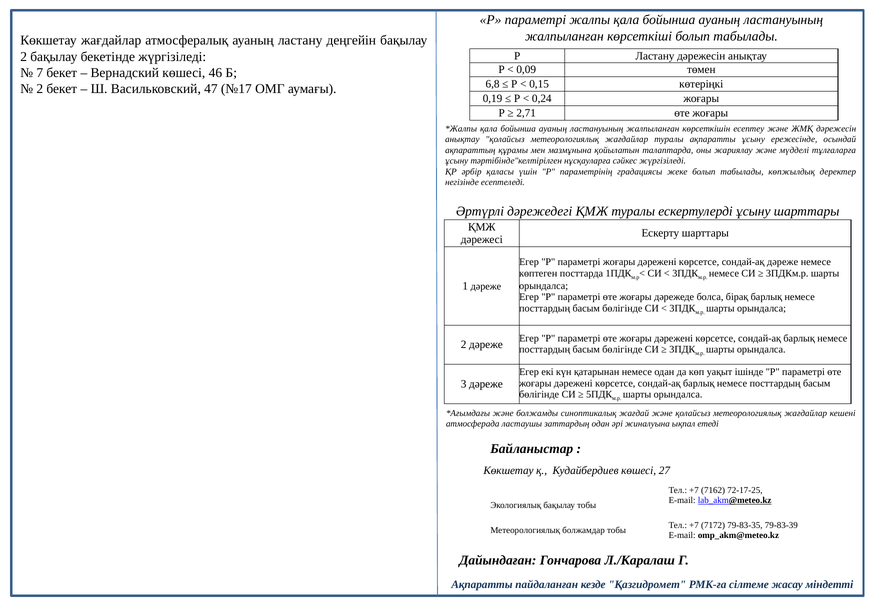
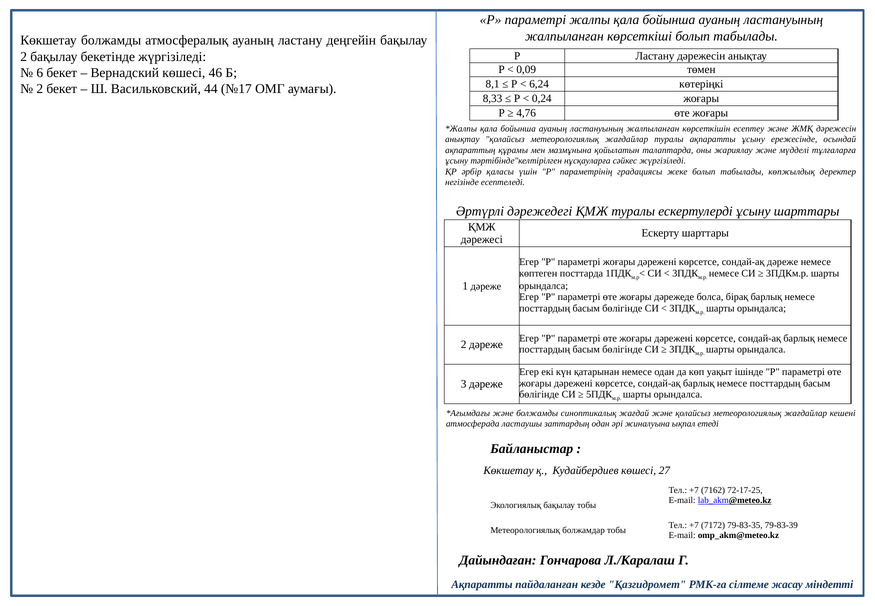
Көкшетау жағдайлар: жағдайлар -> болжамды (111, 40)
7: 7 -> 6 (40, 73)
6,8: 6,8 -> 8,1 (493, 84)
0,15: 0,15 -> 6,24 (539, 84)
47: 47 -> 44 (211, 89)
0,19: 0,19 -> 8,33 (493, 98)
2,71: 2,71 -> 4,76 (526, 113)
